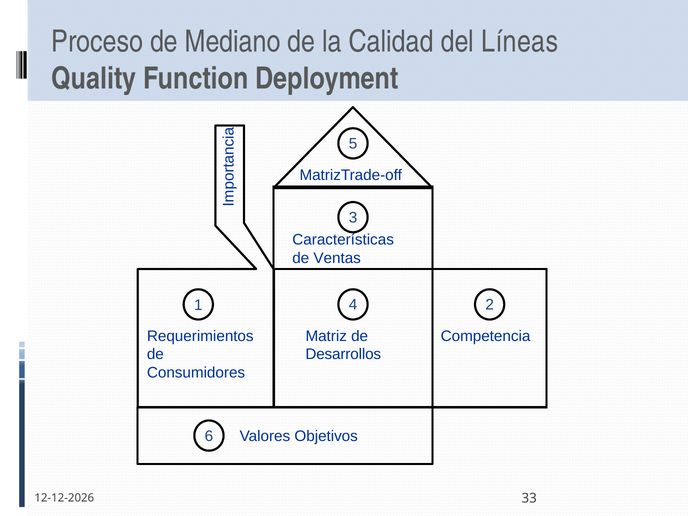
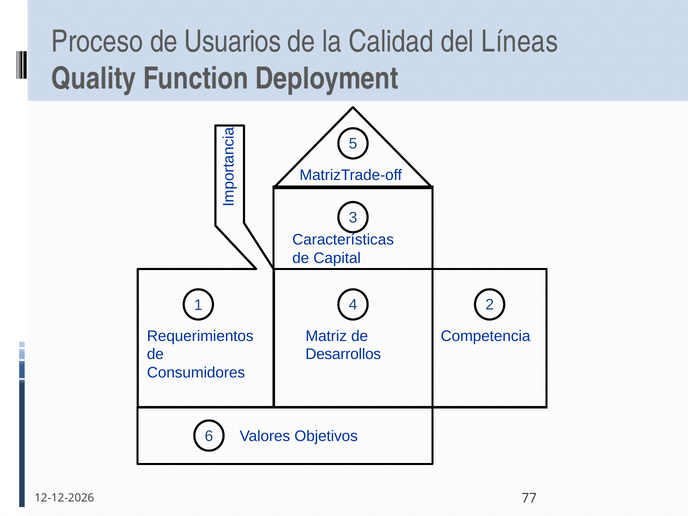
Mediano: Mediano -> Usuarios (233, 42)
Ventas: Ventas -> Capital (337, 258)
33: 33 -> 77 (529, 498)
